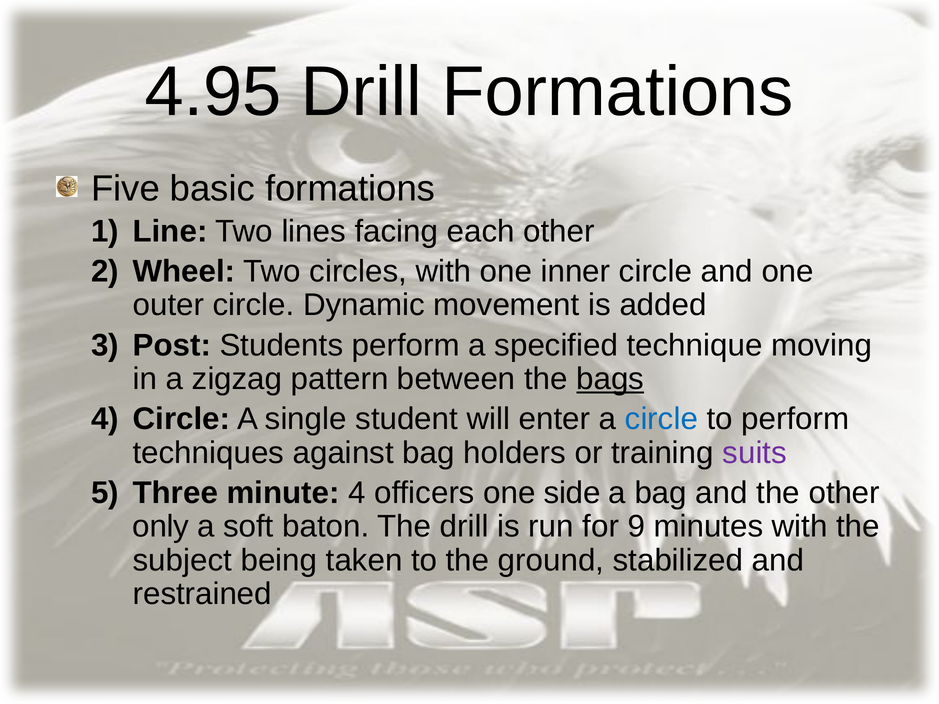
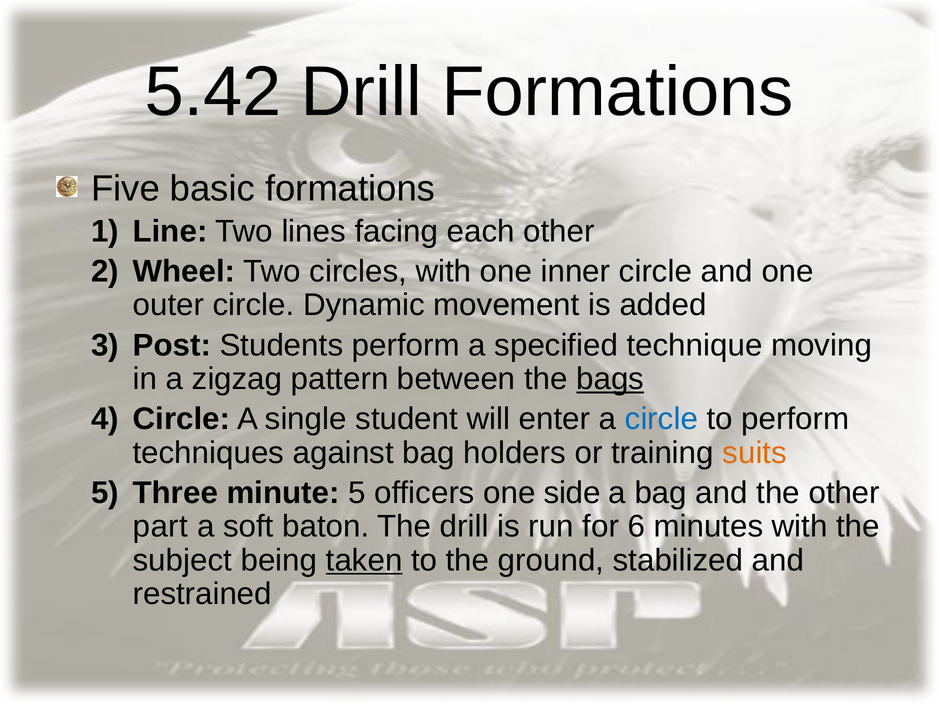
4.95: 4.95 -> 5.42 (213, 92)
suits colour: purple -> orange (755, 453)
minute 4: 4 -> 5 (357, 493)
only: only -> part (160, 527)
9: 9 -> 6 (636, 527)
taken underline: none -> present (364, 561)
